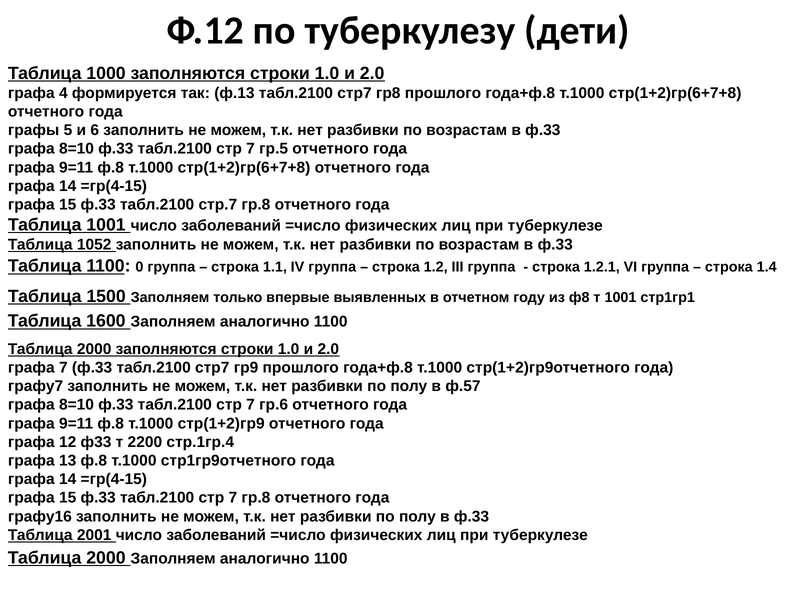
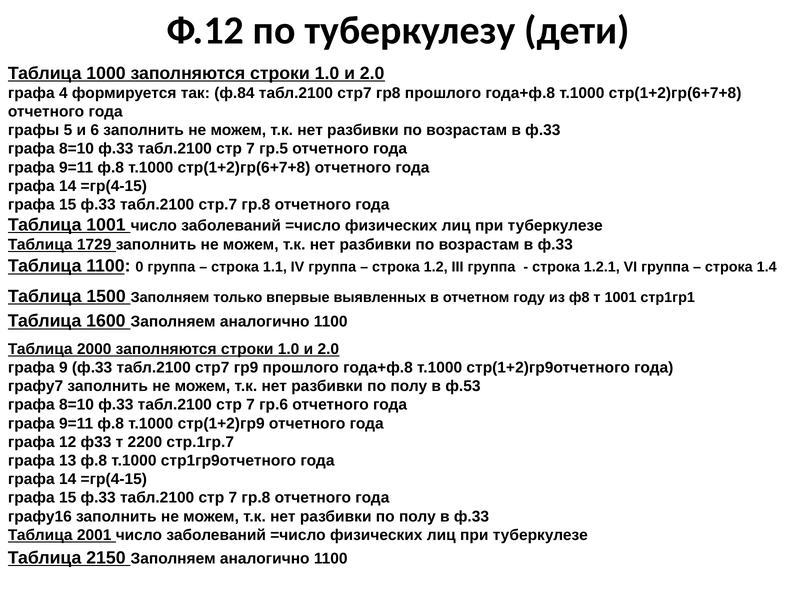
ф.13: ф.13 -> ф.84 (234, 93)
1052: 1052 -> 1729 (94, 244)
графа 7: 7 -> 9 (63, 367)
ф.57: ф.57 -> ф.53 (463, 386)
стр.1гр.4: стр.1гр.4 -> стр.1гр.7 (200, 442)
2000: 2000 -> 2150 (106, 557)
